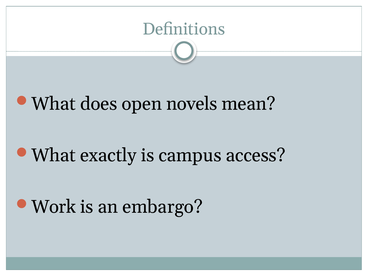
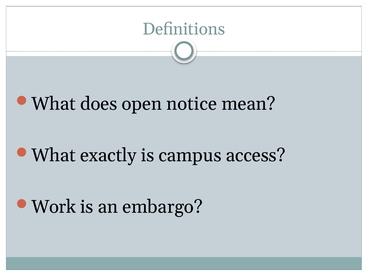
novels: novels -> notice (192, 104)
